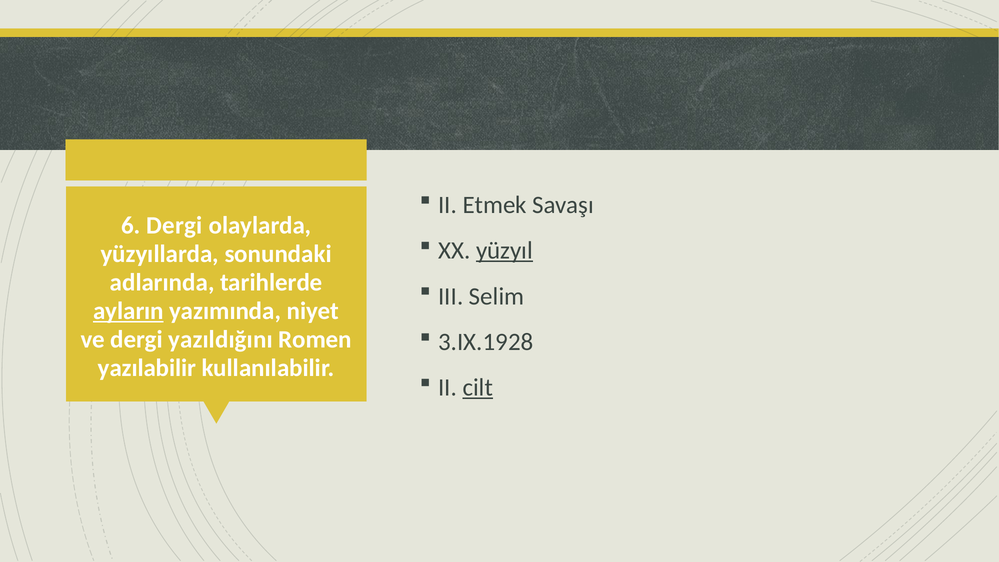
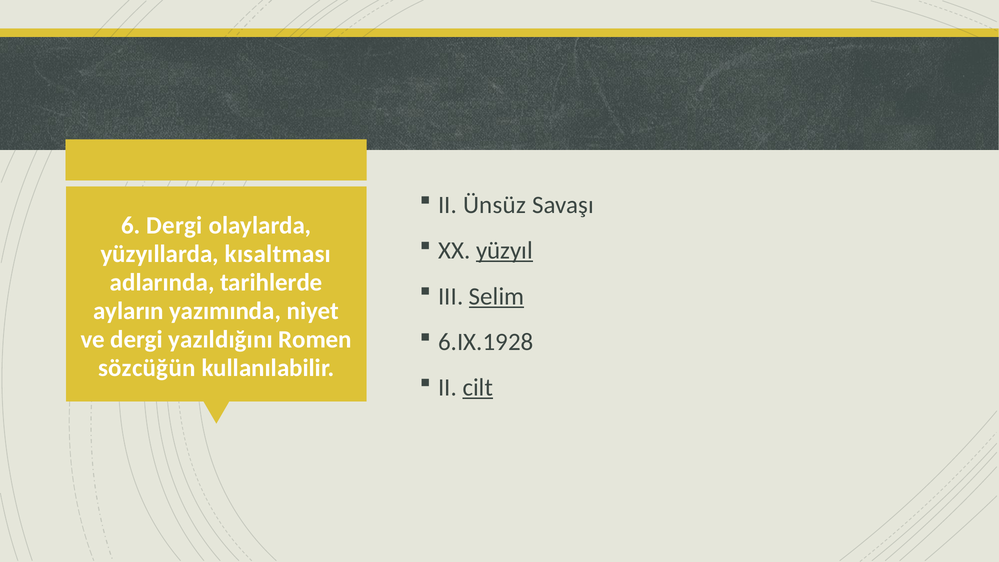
Etmek: Etmek -> Ünsüz (495, 205)
sonundaki: sonundaki -> kısaltması (278, 254)
Selim underline: none -> present (497, 296)
ayların underline: present -> none (128, 311)
3.IX.1928: 3.IX.1928 -> 6.IX.1928 (486, 342)
yazılabilir: yazılabilir -> sözcüğün (147, 368)
